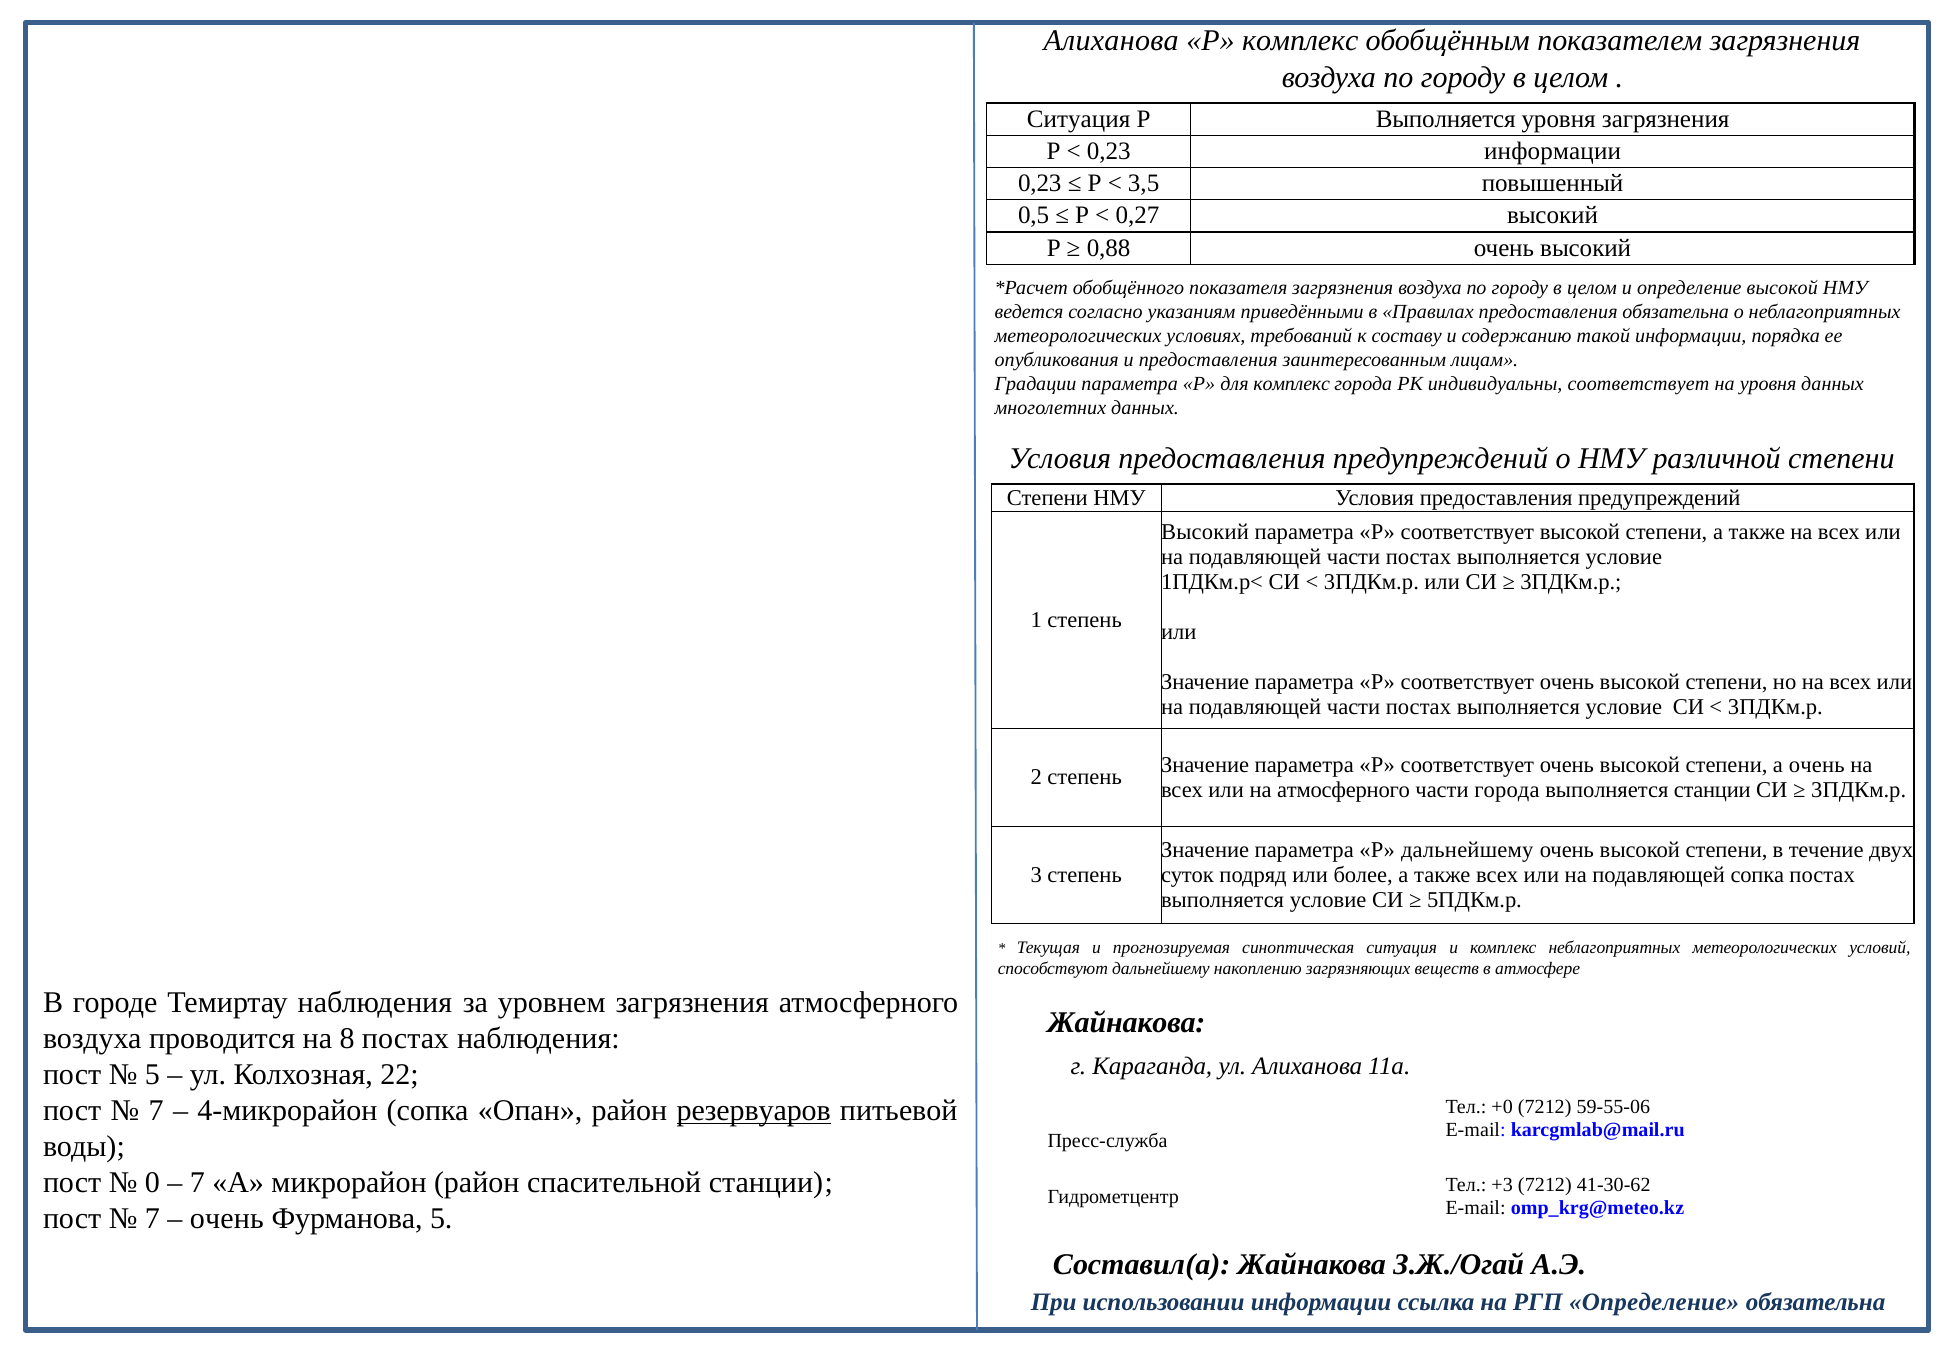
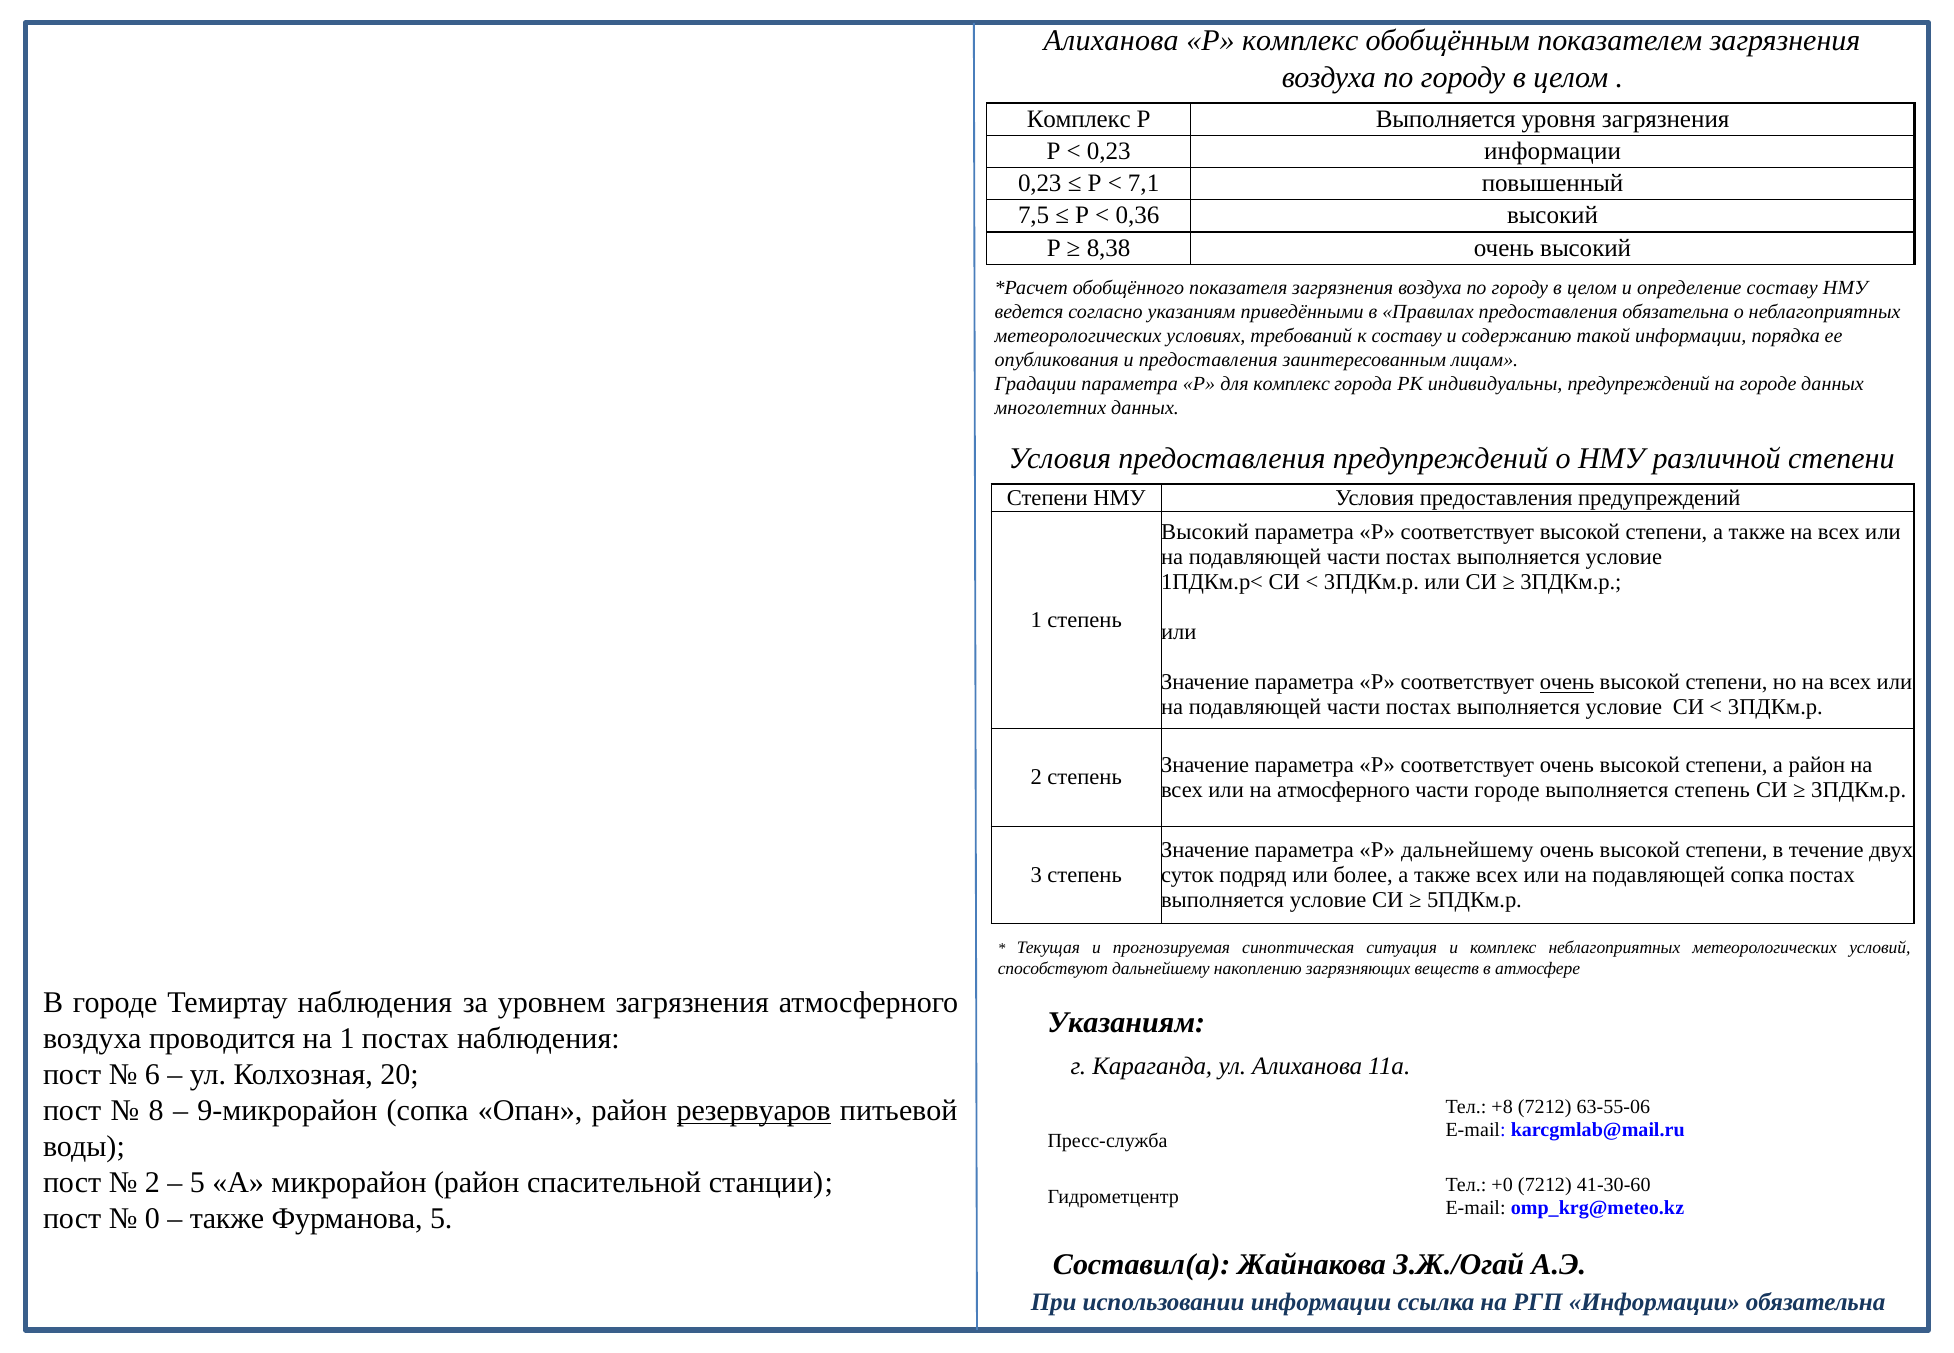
Ситуация: Ситуация -> Комплекс (1079, 119)
3,5: 3,5 -> 7,1 (1144, 183)
0,5: 0,5 -> 7,5 (1034, 216)
0,27: 0,27 -> 0,36 (1138, 216)
0,88: 0,88 -> 8,38 (1109, 248)
определение высокой: высокой -> составу (1782, 288)
индивидуальны соответствует: соответствует -> предупреждений (1639, 384)
на уровня: уровня -> городе (1768, 384)
очень underline: none -> present (1567, 682)
а очень: очень -> район (1817, 765)
части города: города -> городе (1507, 790)
выполняется станции: станции -> степень (1712, 790)
Жайнакова: Жайнакова -> Указаниям (1126, 1022)
на 8: 8 -> 1 (347, 1038)
5: 5 -> 6 (152, 1074)
22: 22 -> 20 (400, 1074)
7: 7 -> 8 (156, 1110)
4-микрорайон: 4-микрорайон -> 9-микрорайон (287, 1110)
+0: +0 -> +8 (1502, 1107)
59-55-06: 59-55-06 -> 63-55-06 (1613, 1107)
0: 0 -> 2 (152, 1182)
7: 7 -> 5 (197, 1182)
+3: +3 -> +0 (1502, 1185)
41-30-62: 41-30-62 -> 41-30-60 (1614, 1185)
7: 7 -> 0 (152, 1219)
очень: очень -> также (227, 1219)
РГП Определение: Определение -> Информации (1654, 1302)
